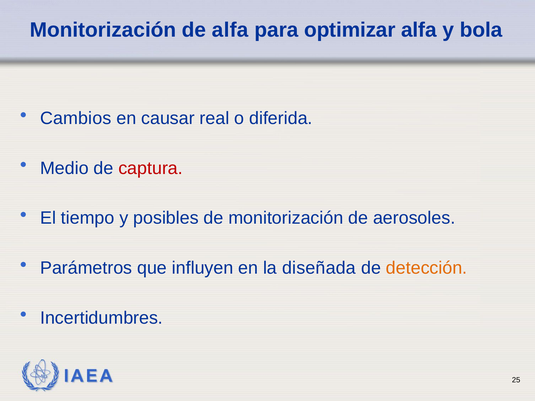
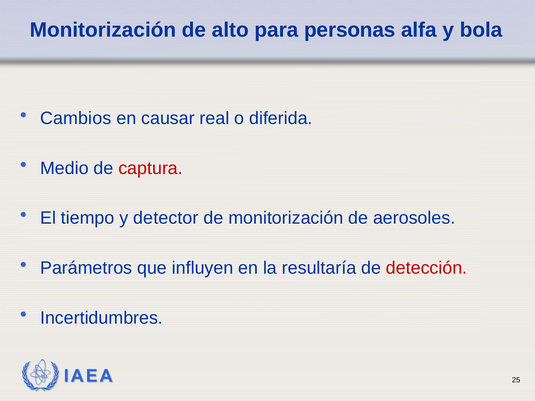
de alfa: alfa -> alto (230, 30)
optimizar: optimizar -> personas (350, 30)
posibles: posibles -> detector (166, 218)
diseñada: diseñada -> resultaría (319, 268)
detección colour: orange -> red (427, 268)
